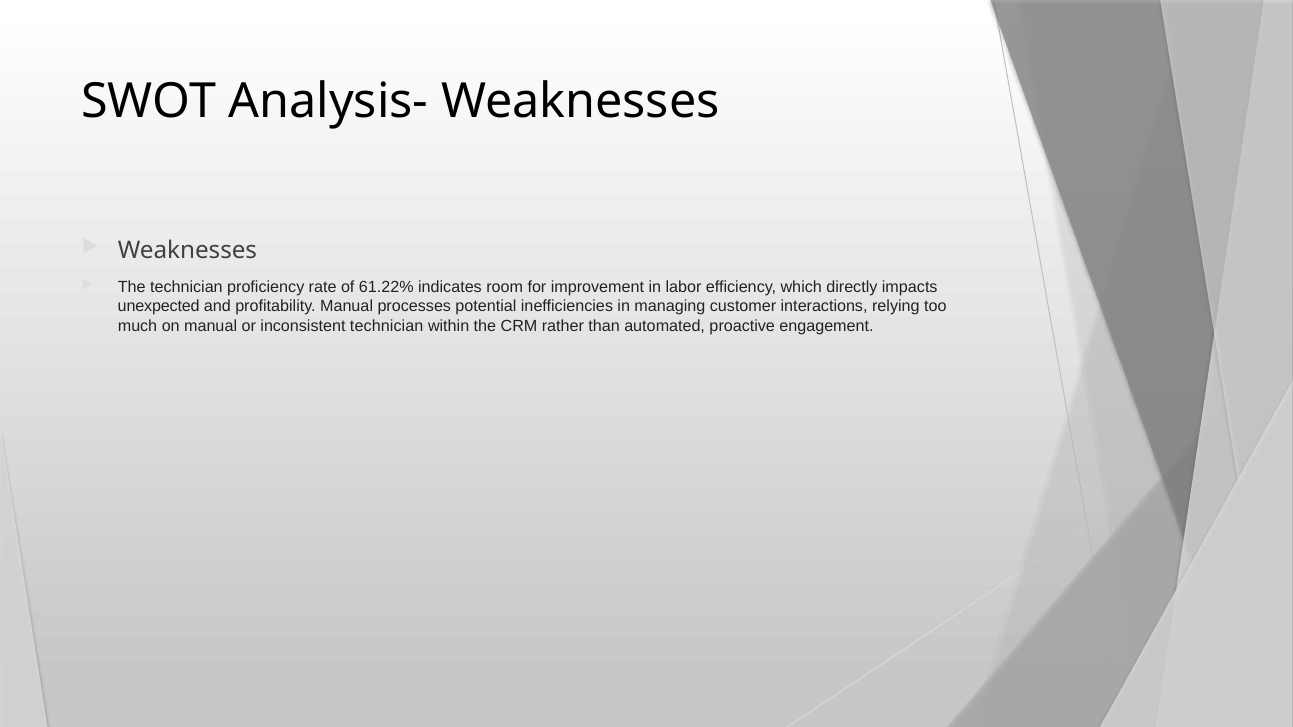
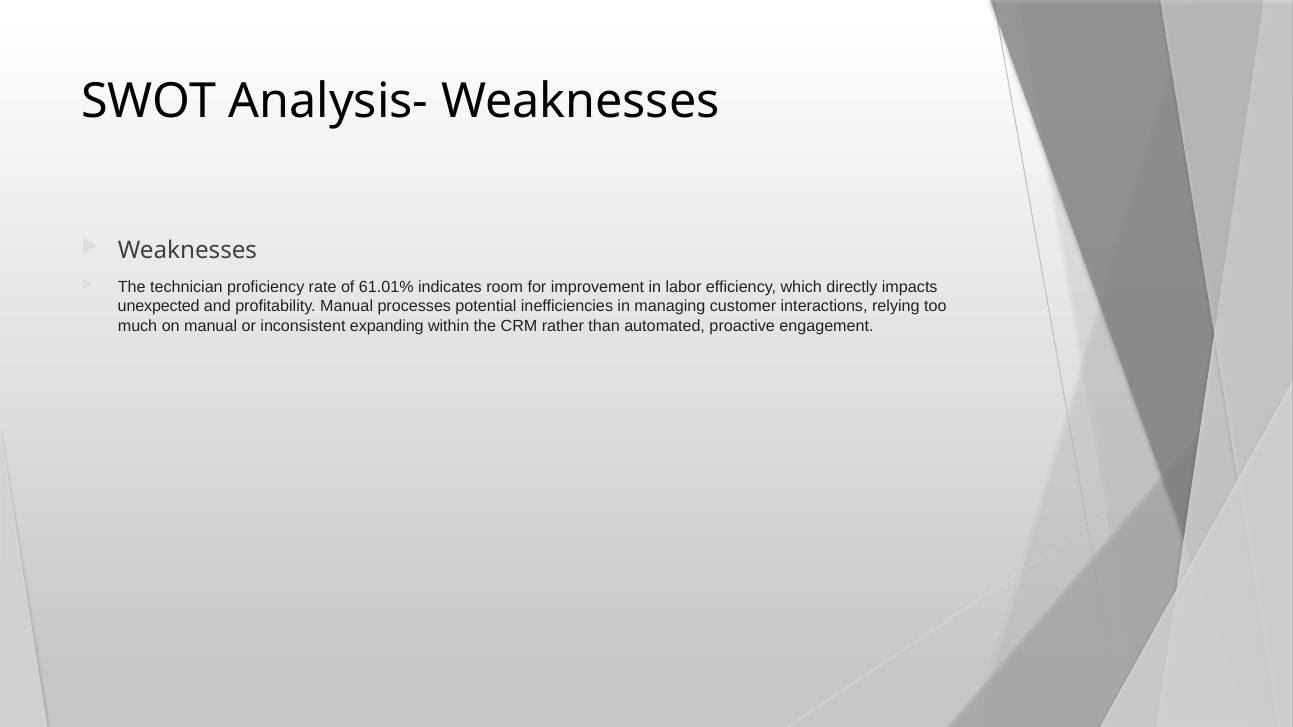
61.22%: 61.22% -> 61.01% (386, 287)
inconsistent technician: technician -> expanding (387, 326)
